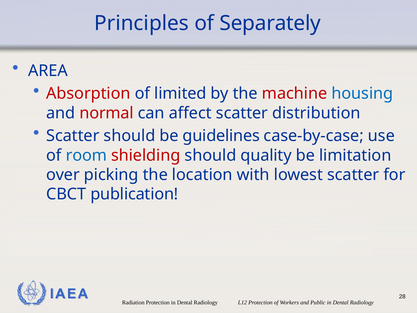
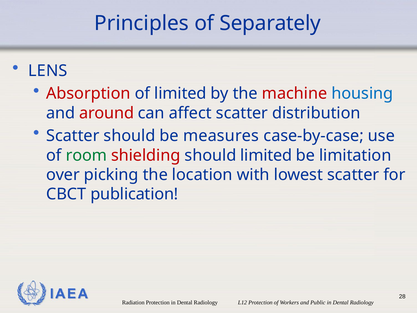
AREA: AREA -> LENS (48, 71)
normal: normal -> around (107, 113)
guidelines: guidelines -> measures (221, 136)
room colour: blue -> green (86, 155)
should quality: quality -> limited (266, 155)
